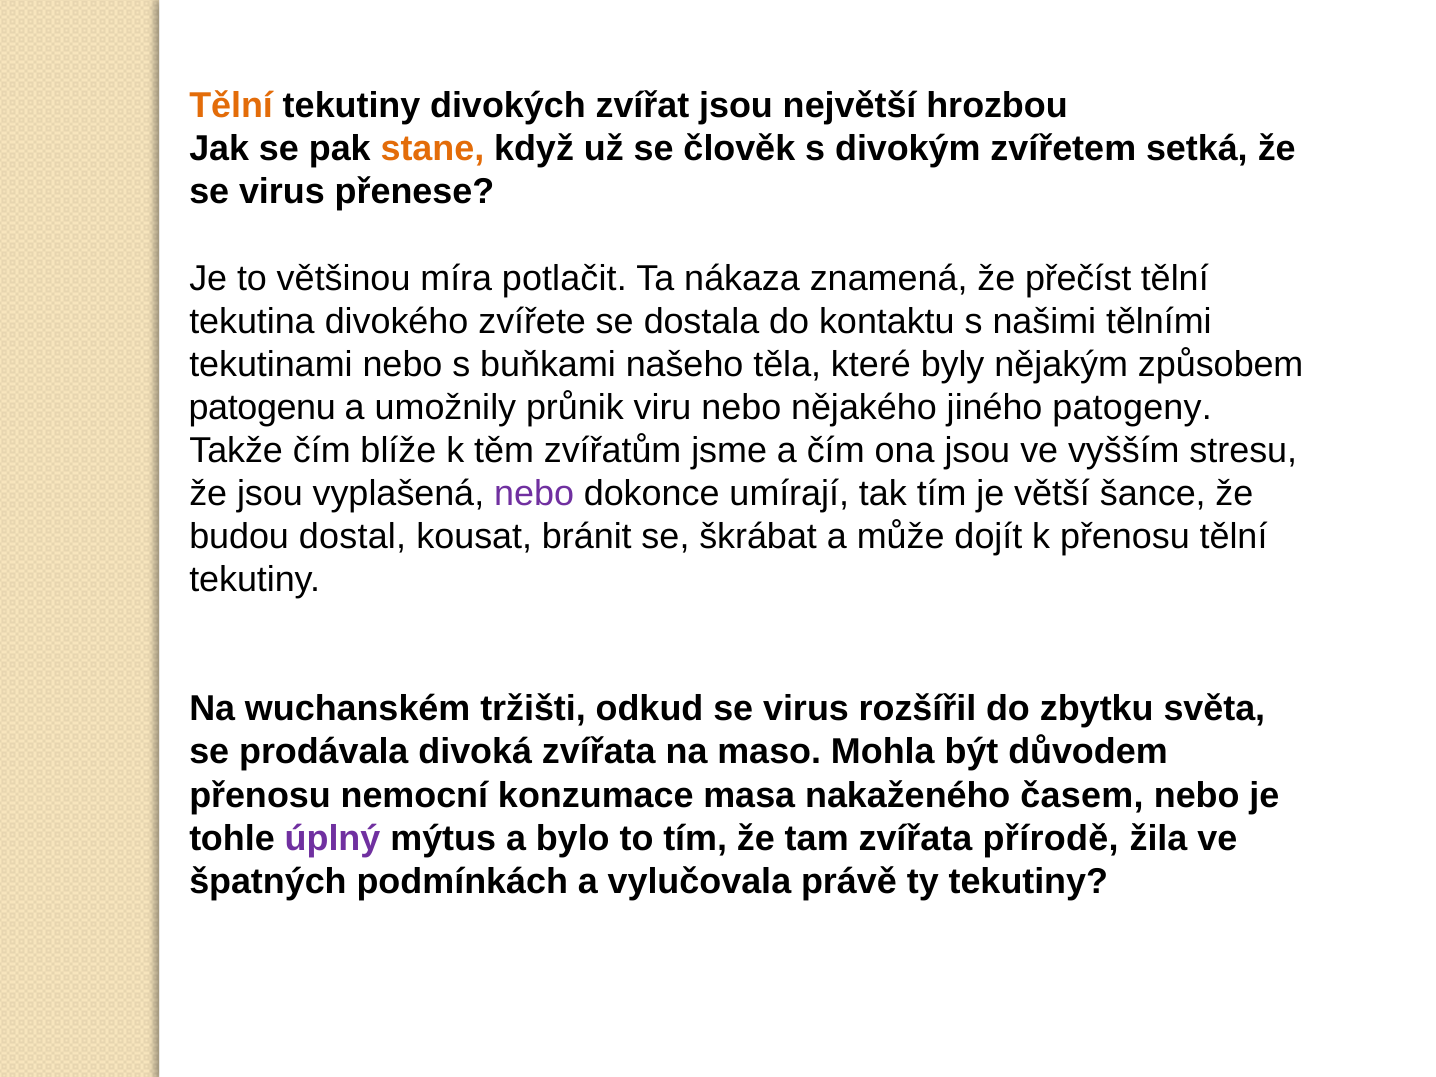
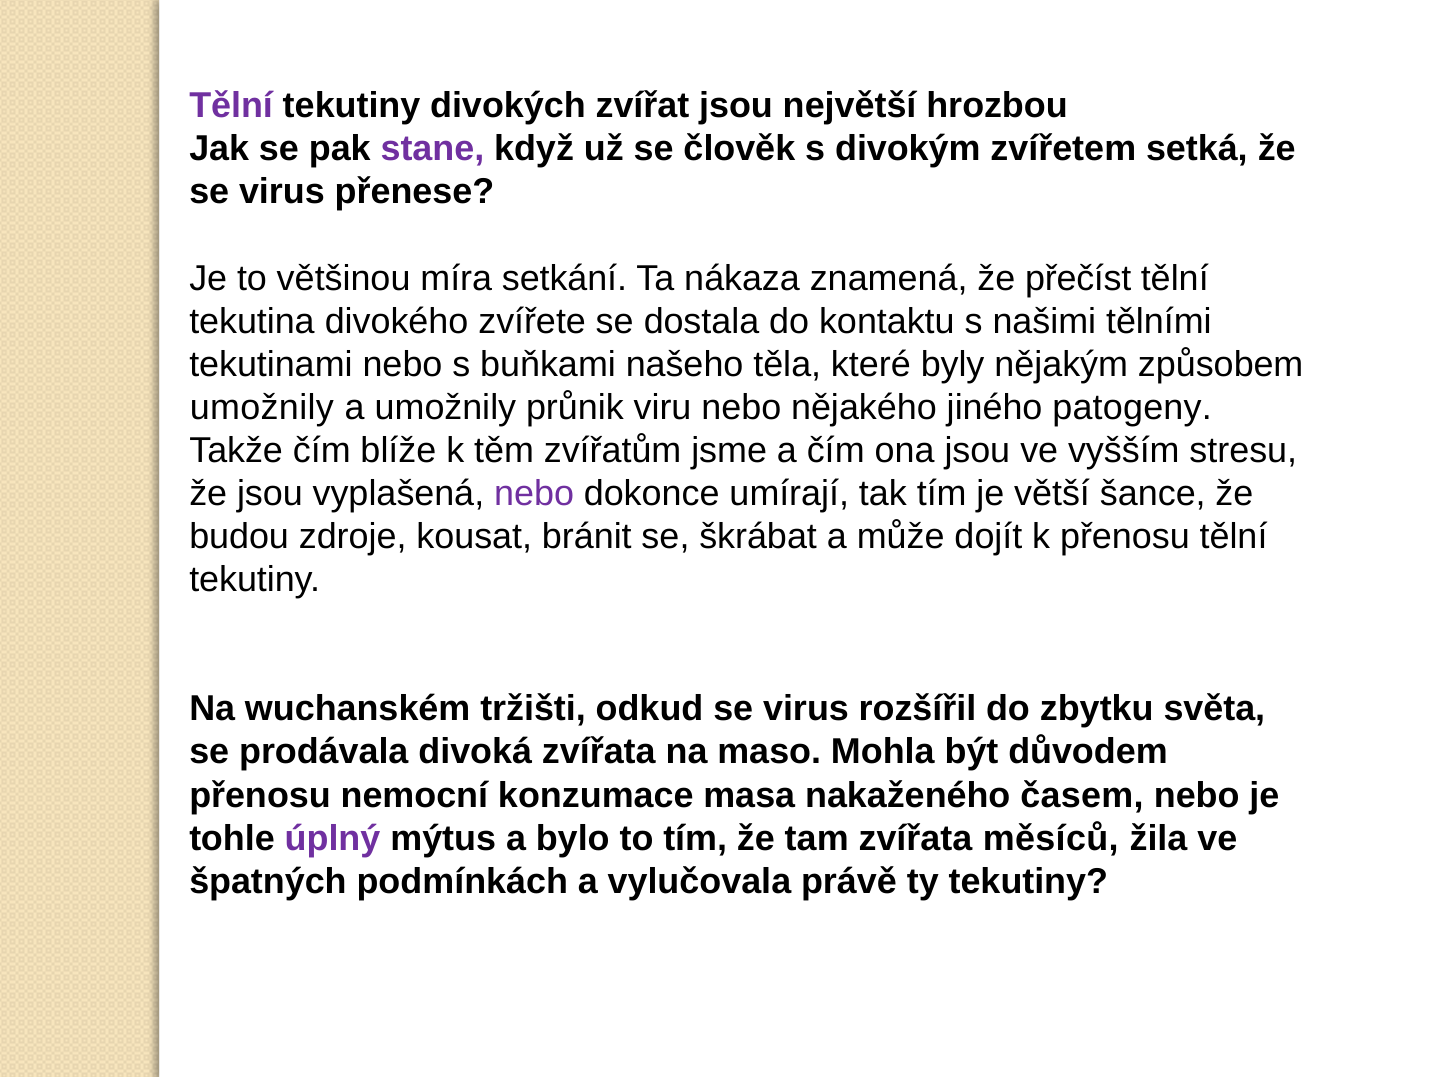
Tělní colour: orange -> purple (231, 106)
stane colour: orange -> purple (432, 149)
potlačit: potlačit -> setkání (564, 278)
patogenu: patogenu -> umožnily (262, 407)
dostal: dostal -> zdroje (353, 537)
přírodě: přírodě -> měsíců (1051, 838)
